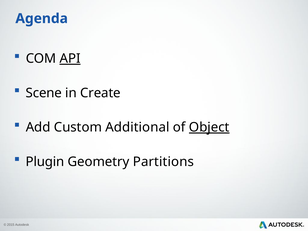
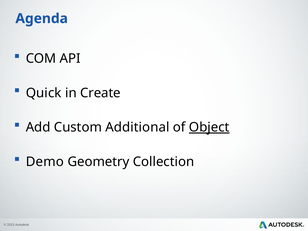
API underline: present -> none (70, 59)
Scene: Scene -> Quick (44, 93)
Plugin: Plugin -> Demo (45, 162)
Partitions: Partitions -> Collection (164, 162)
